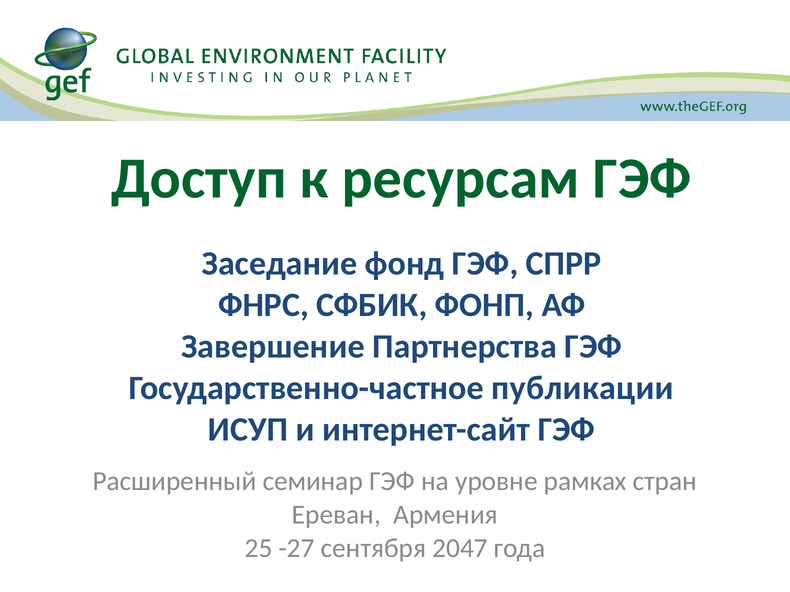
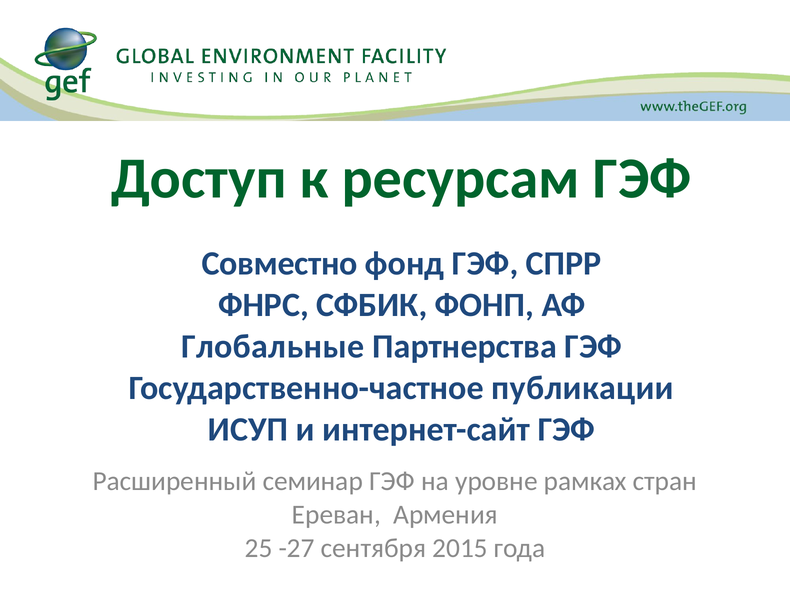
Заседание: Заседание -> Совместно (280, 264)
Завершение: Завершение -> Глобальные (273, 347)
2047: 2047 -> 2015 (460, 549)
